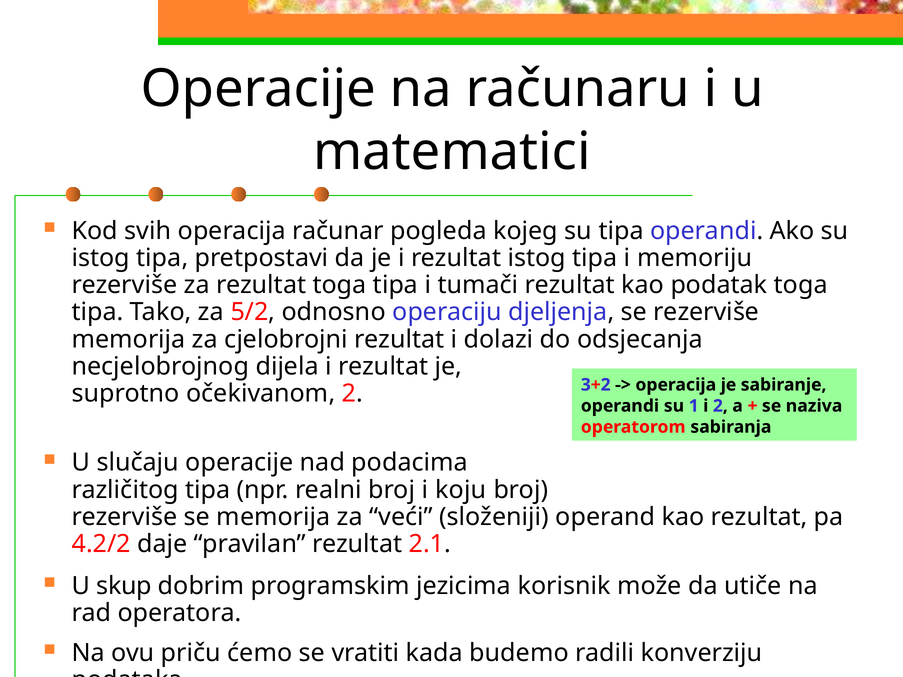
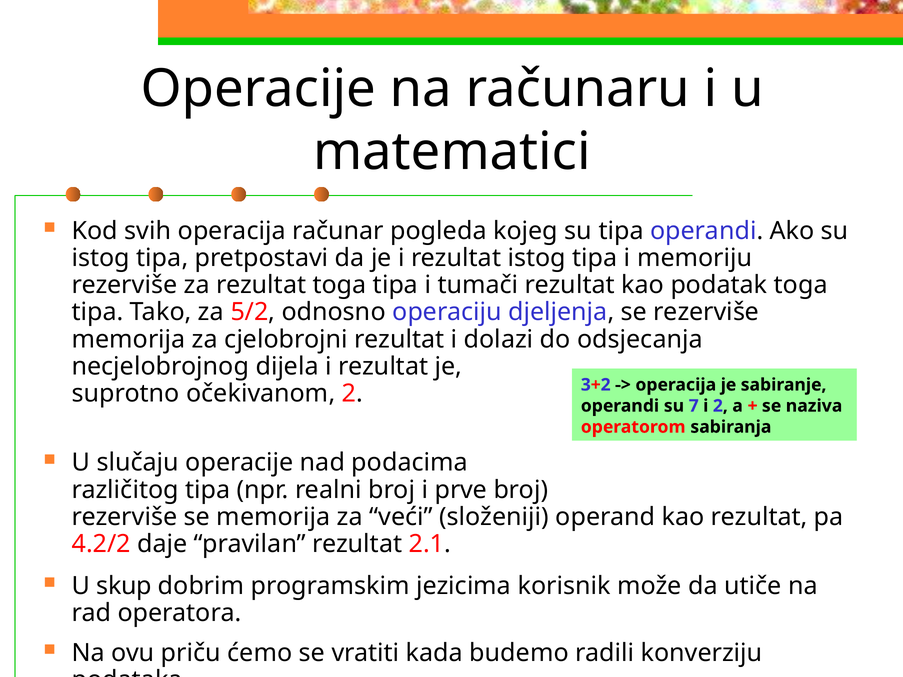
1: 1 -> 7 (694, 406)
koju: koju -> prve (461, 490)
